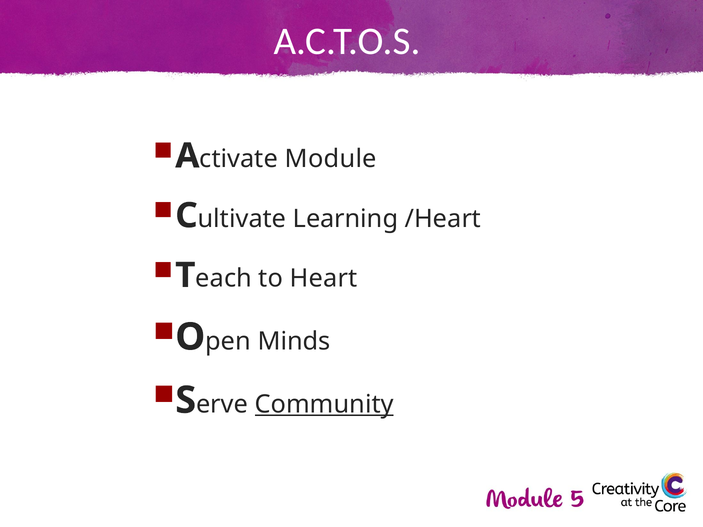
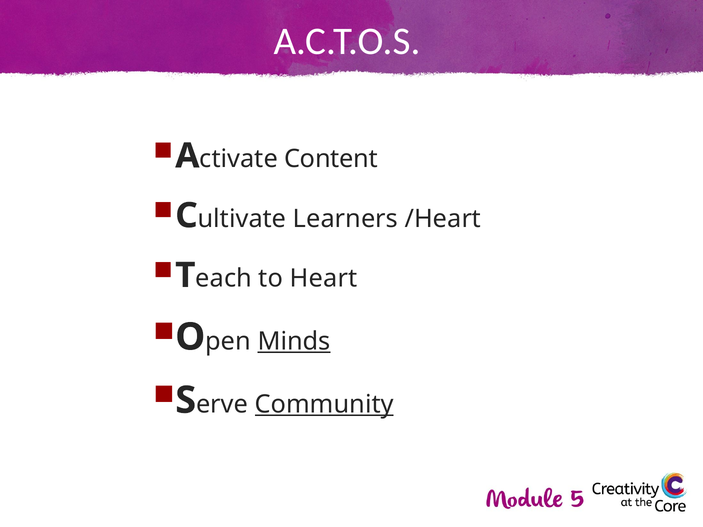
Module: Module -> Content (331, 159)
Learning: Learning -> Learners (345, 219)
Minds underline: none -> present (294, 341)
